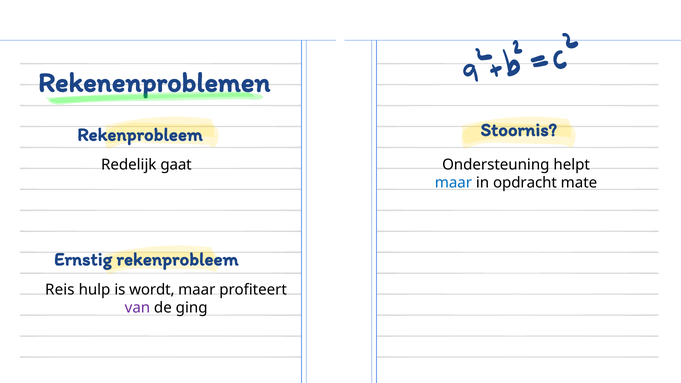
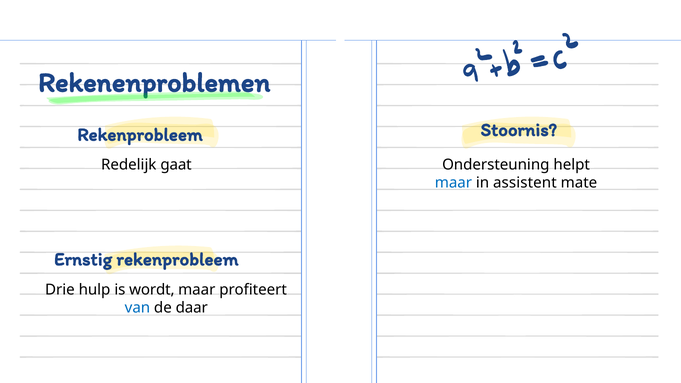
opdracht: opdracht -> assistent (525, 183)
Reis: Reis -> Drie (60, 290)
van colour: purple -> blue (137, 308)
ging: ging -> daar (192, 308)
